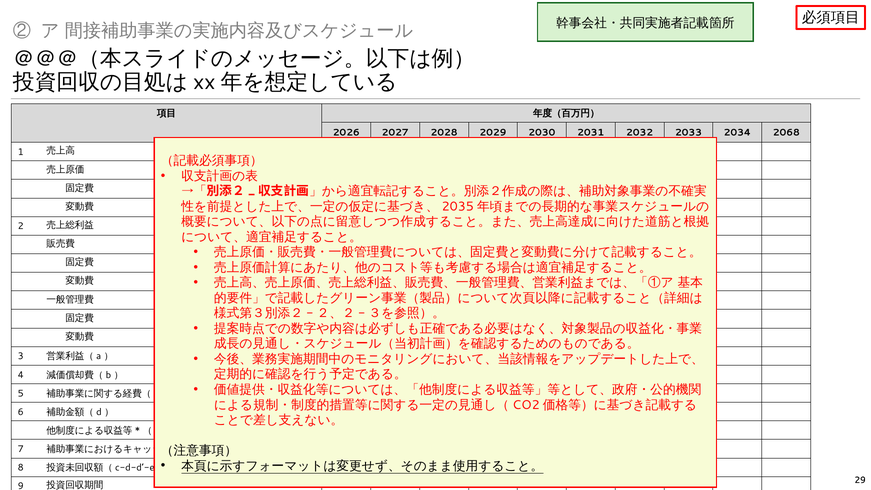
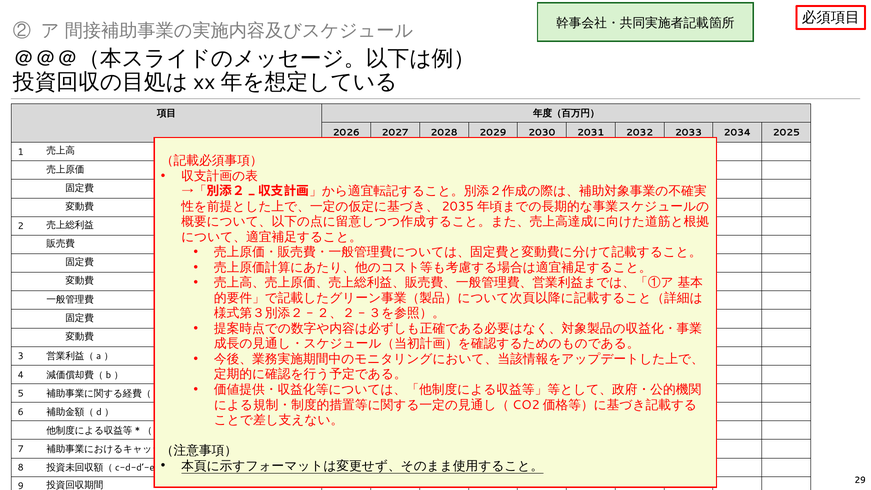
2068: 2068 -> 2025 (786, 133)
